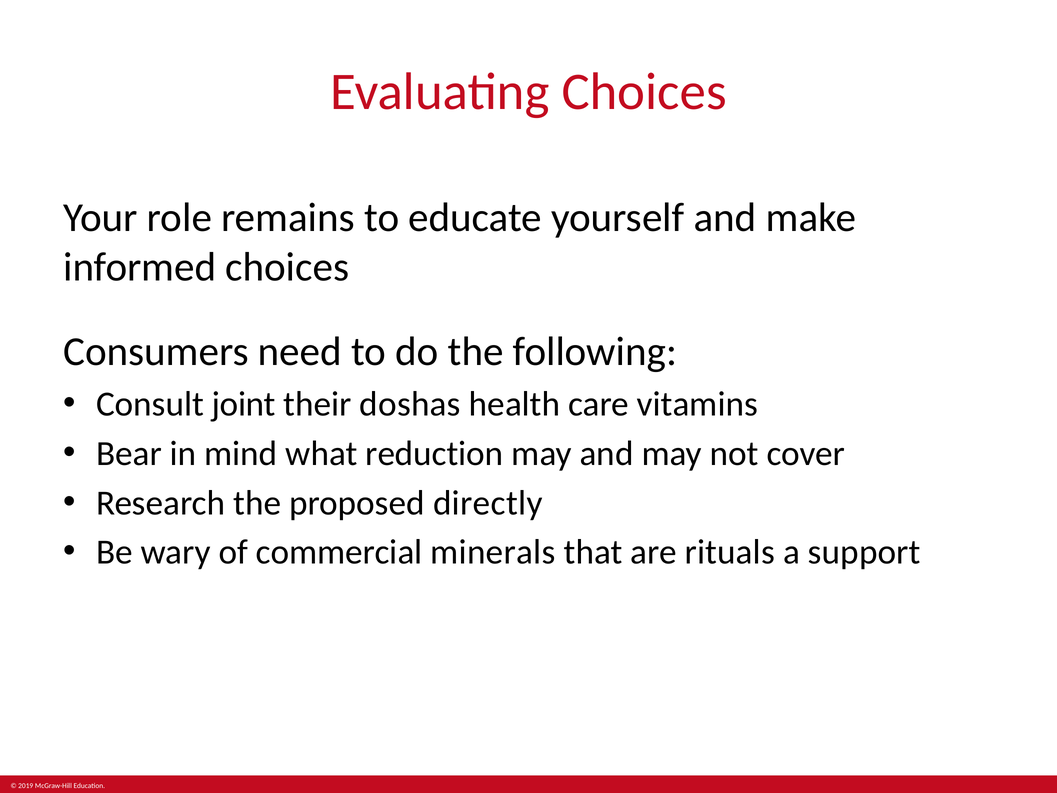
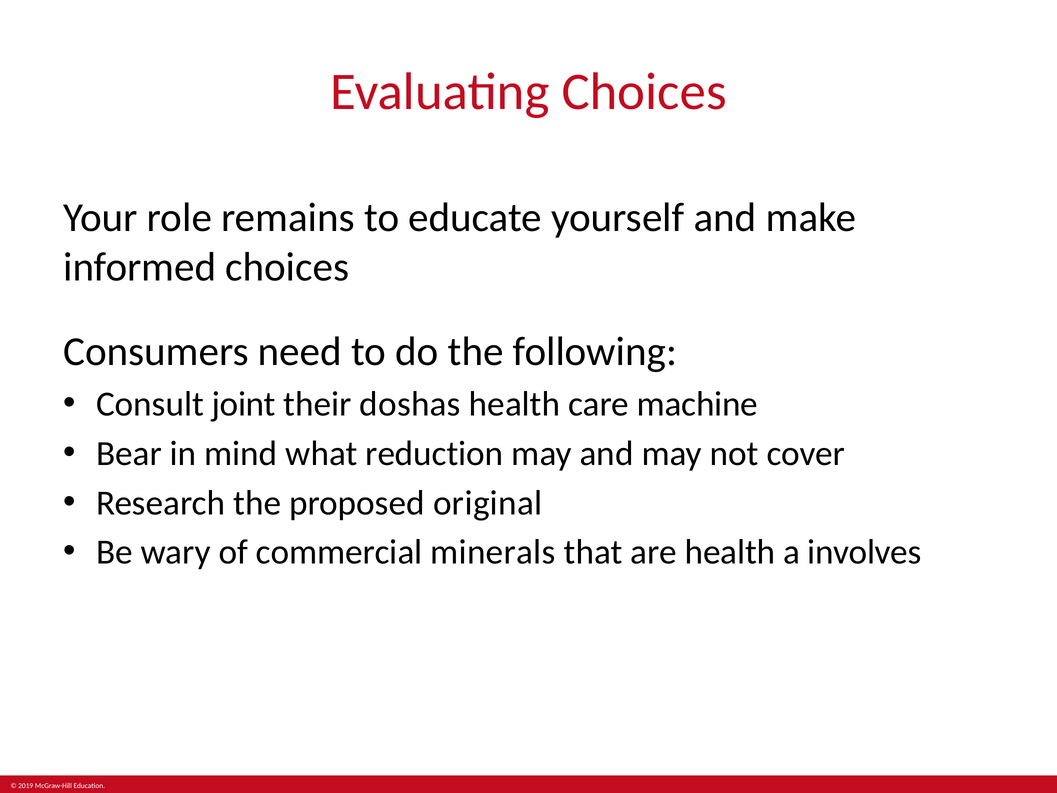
vitamins: vitamins -> machine (697, 404)
directly: directly -> original (488, 503)
are rituals: rituals -> health (730, 552)
support: support -> involves (864, 552)
